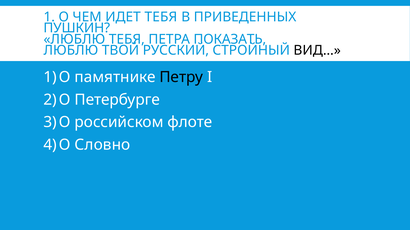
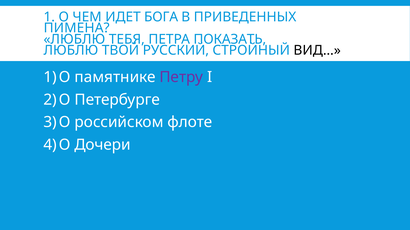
ИДЕТ ТЕБЯ: ТЕБЯ -> БОГА (161, 17)
ПУШКИН: ПУШКИН -> ПИМЕНА (77, 28)
Петру colour: black -> purple (181, 77)
Словно: Словно -> Дочери (103, 145)
